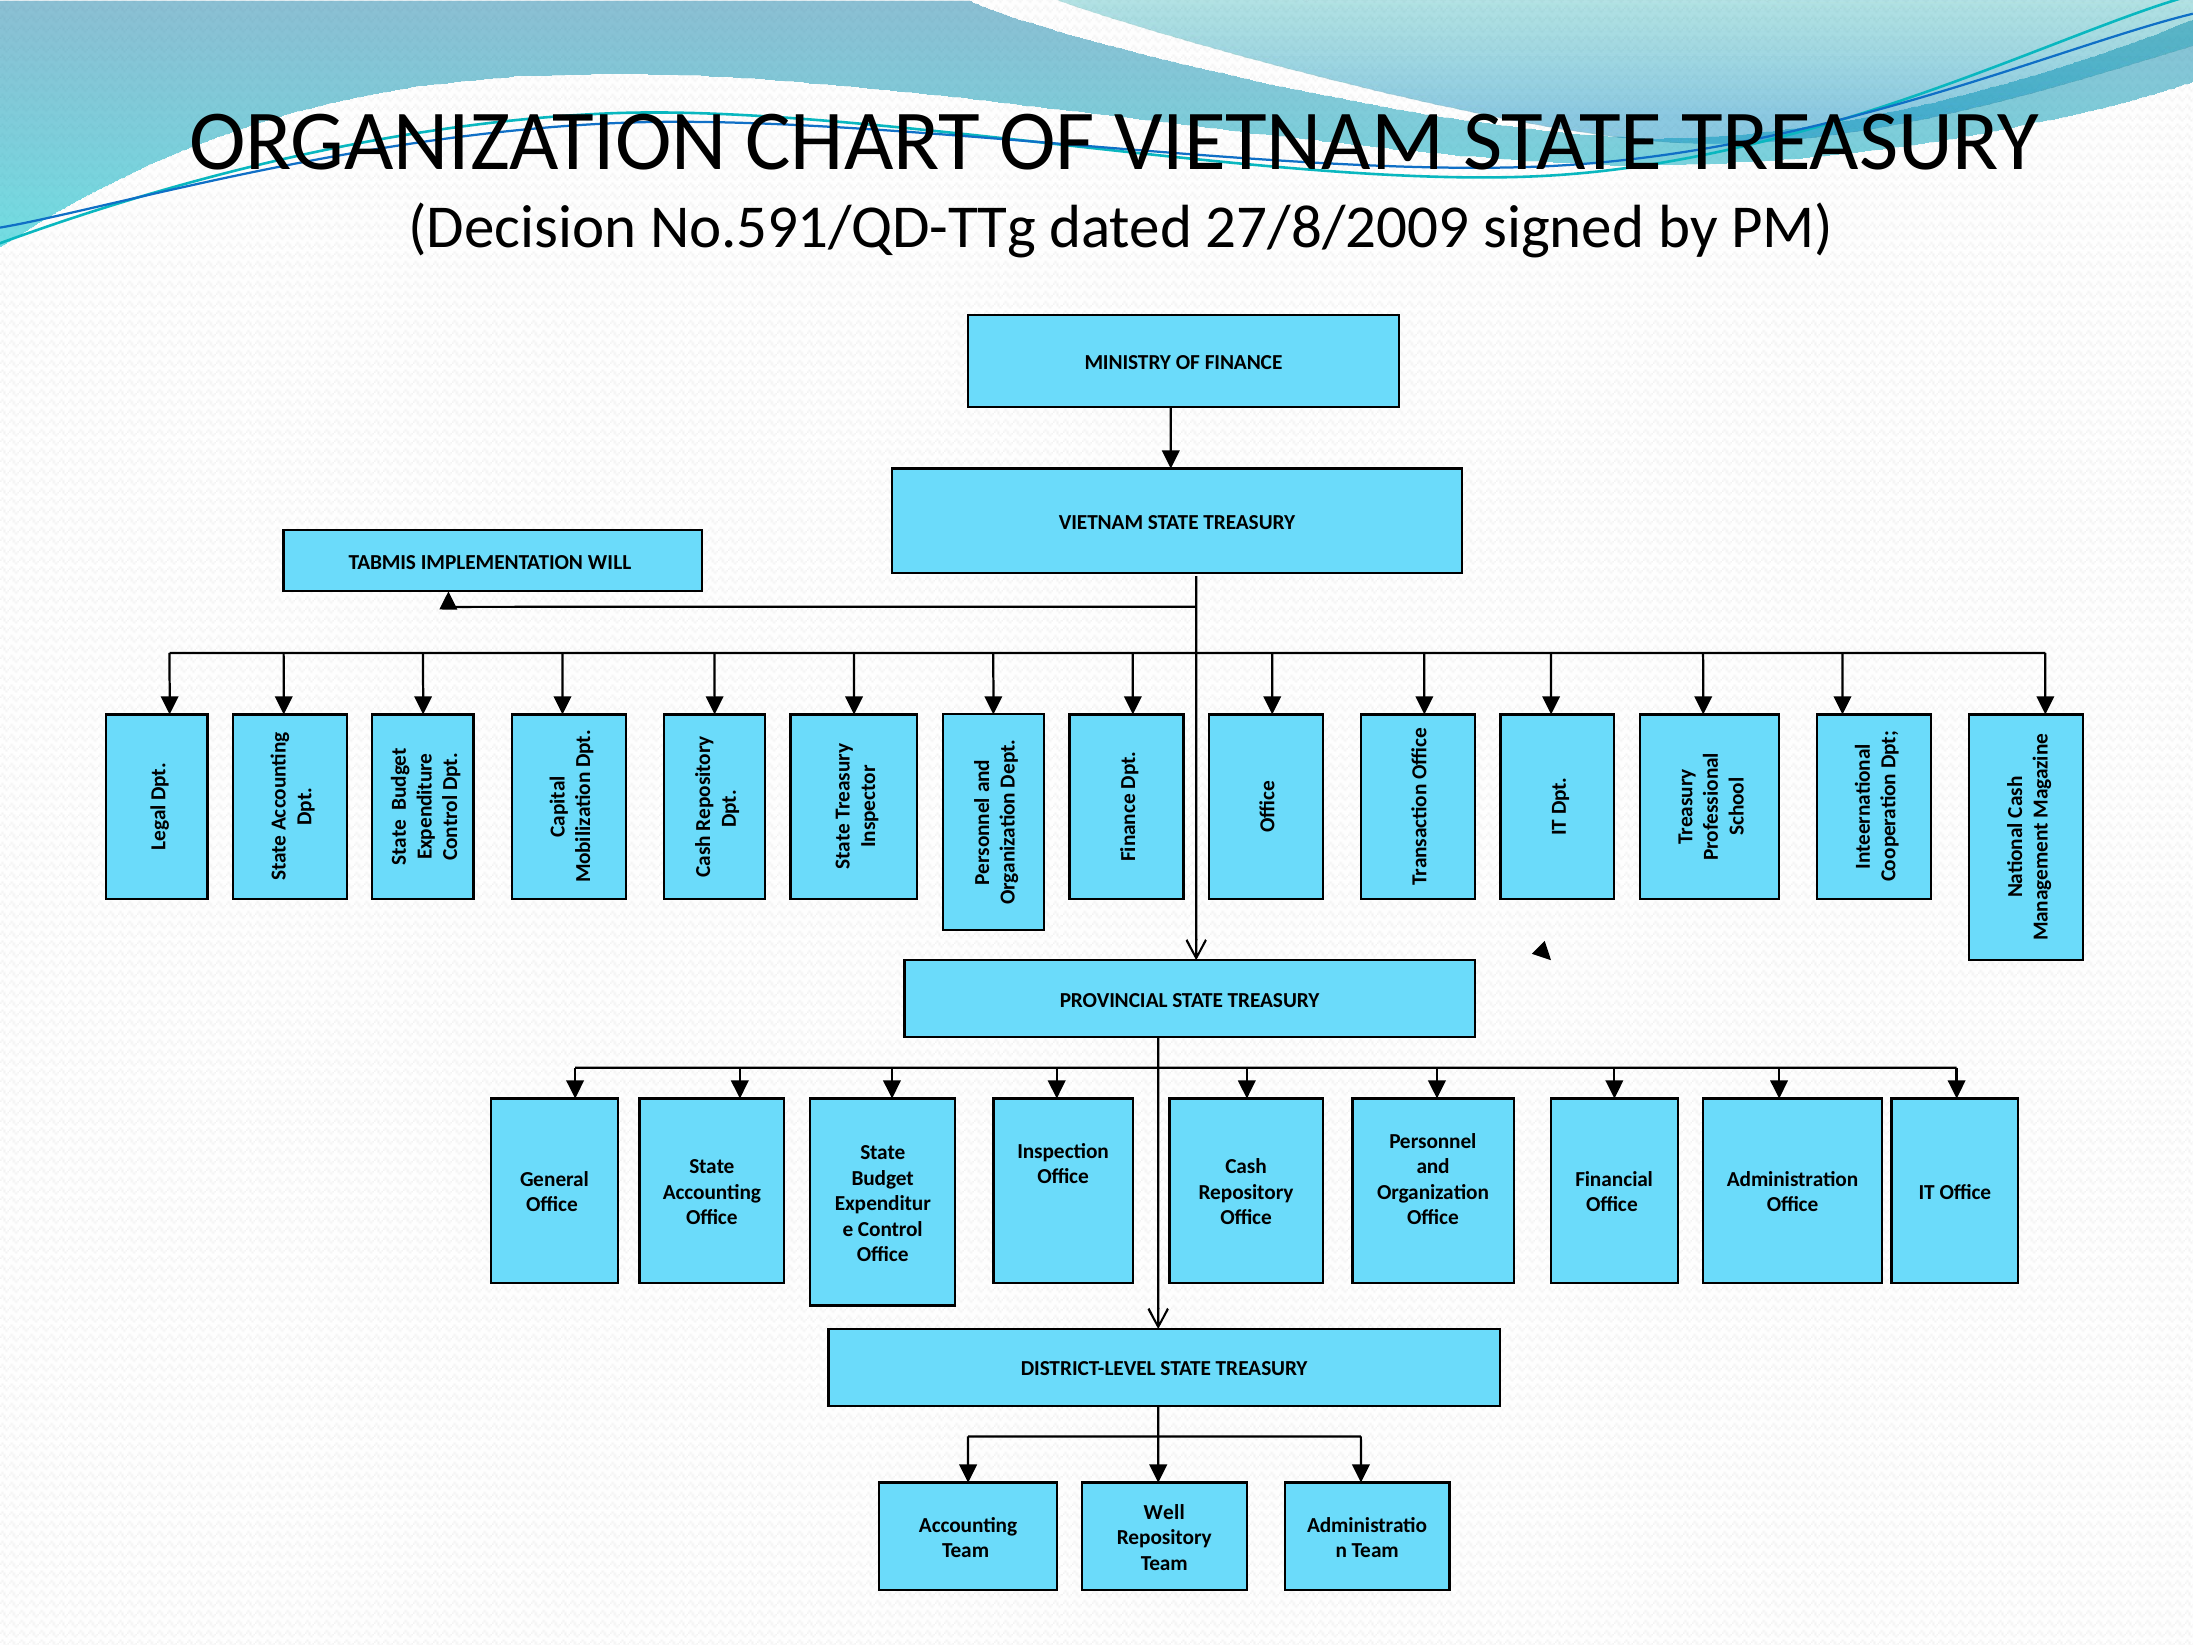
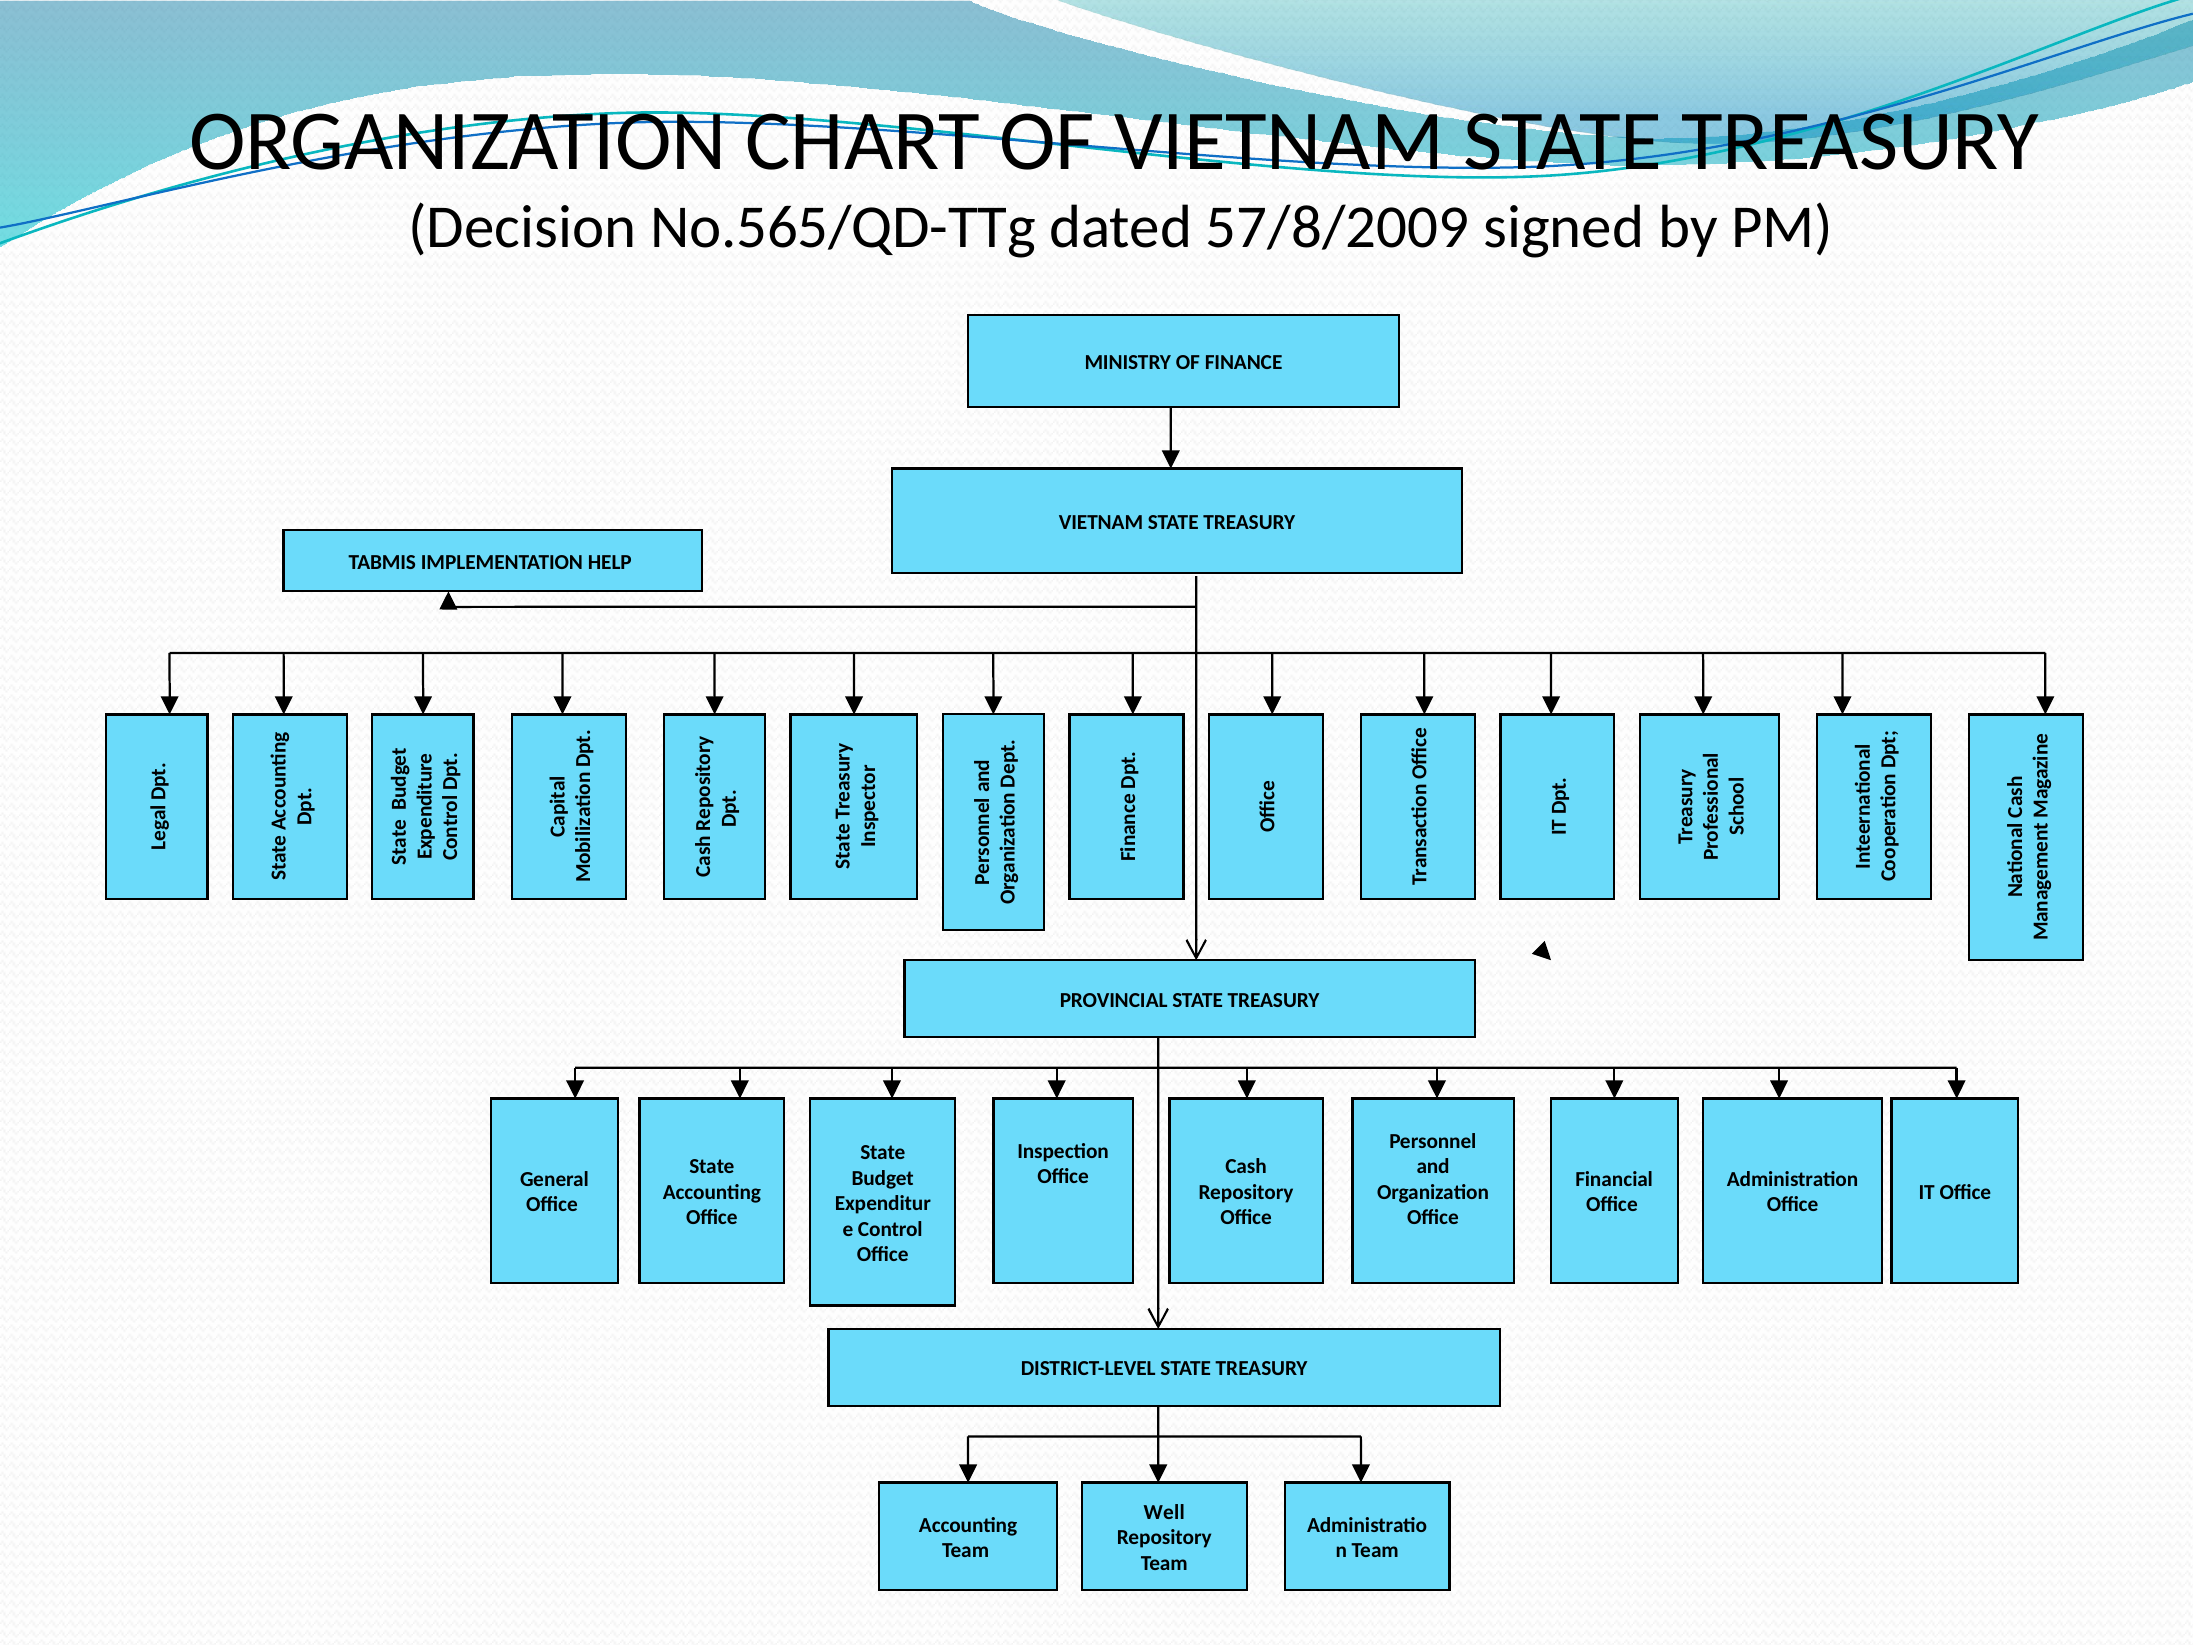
No.591/QD-TTg: No.591/QD-TTg -> No.565/QD-TTg (843, 227)
27/8/2009: 27/8/2009 -> 57/8/2009 (1338, 227)
WILL: WILL -> HELP (610, 562)
